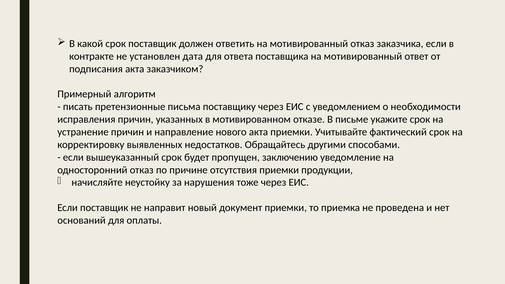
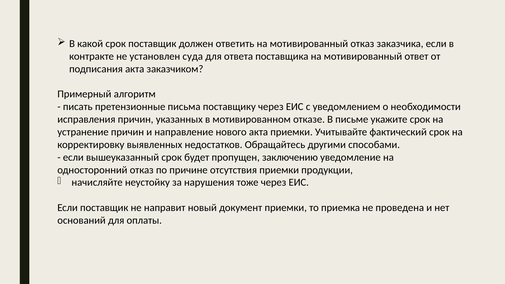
дата: дата -> суда (193, 56)
